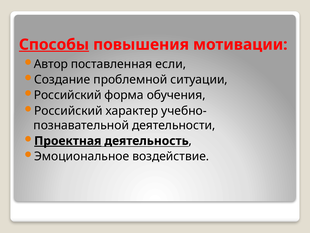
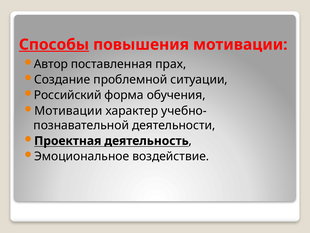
если: если -> прах (171, 64)
Российский: Российский -> Мотивации (68, 111)
Проектная underline: present -> none (68, 141)
